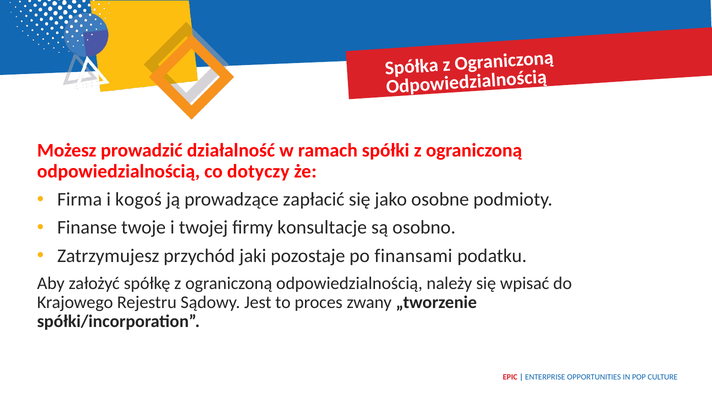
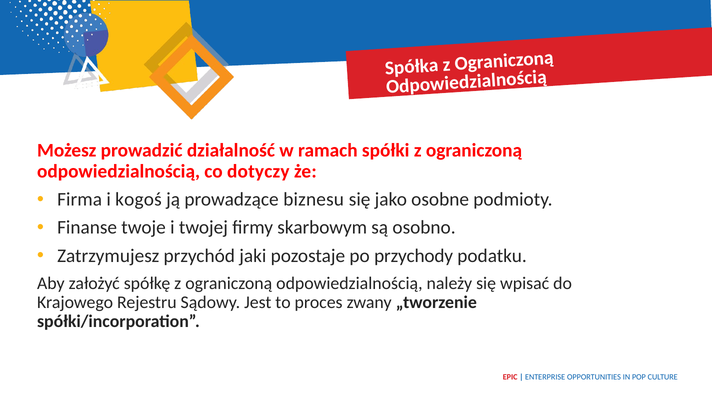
zapłacić: zapłacić -> biznesu (314, 200)
konsultacje: konsultacje -> skarbowym (322, 228)
finansami: finansami -> przychody (414, 256)
